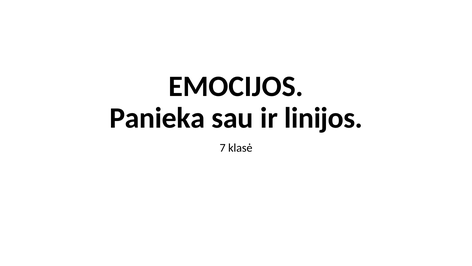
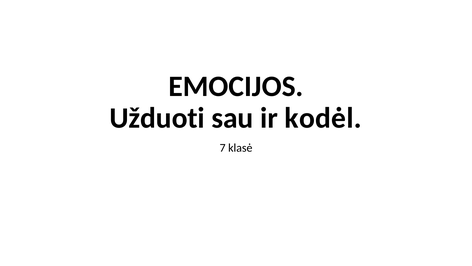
Panieka: Panieka -> Užduoti (157, 118)
linijos: linijos -> kodėl (323, 118)
